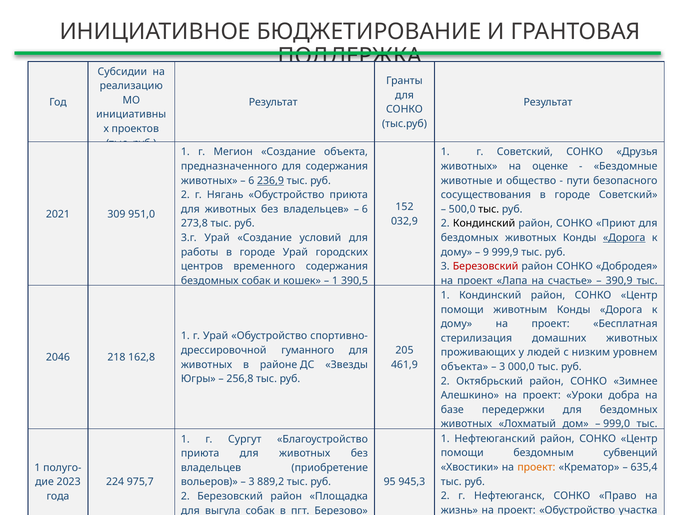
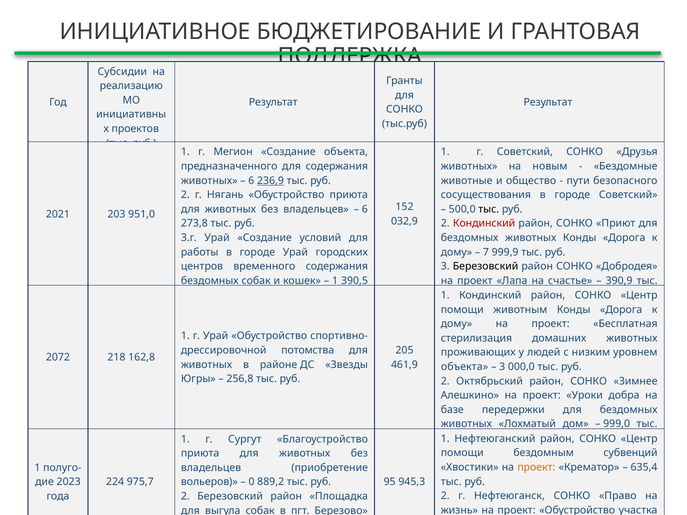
оценке: оценке -> новым (550, 166)
309: 309 -> 203 (116, 214)
Кондинский colour: black -> red (484, 224)
Дорога underline: present -> none (624, 238)
9: 9 -> 7 (486, 252)
Березовский colour: red -> black (486, 266)
гуманного: гуманного -> потомства (308, 351)
2046: 2046 -> 2072 (58, 358)
3: 3 -> 0 (252, 482)
